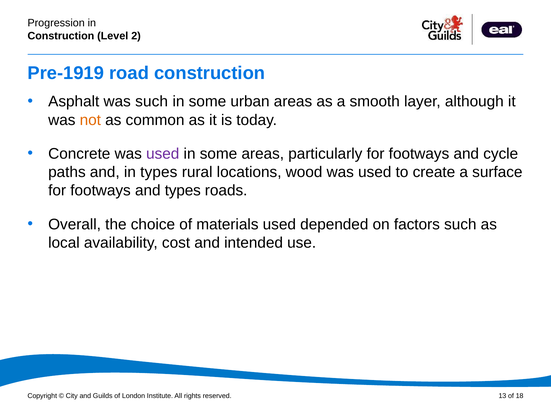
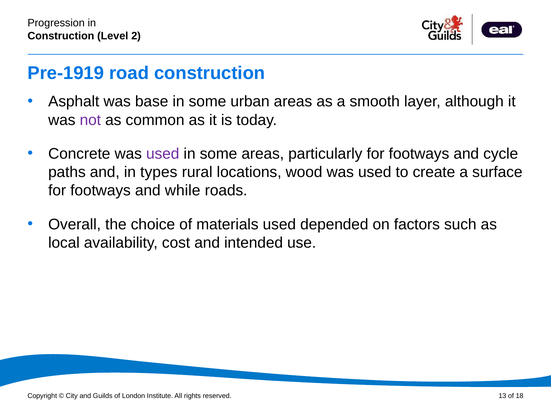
was such: such -> base (152, 101)
not colour: orange -> purple (90, 120)
and types: types -> while (183, 190)
